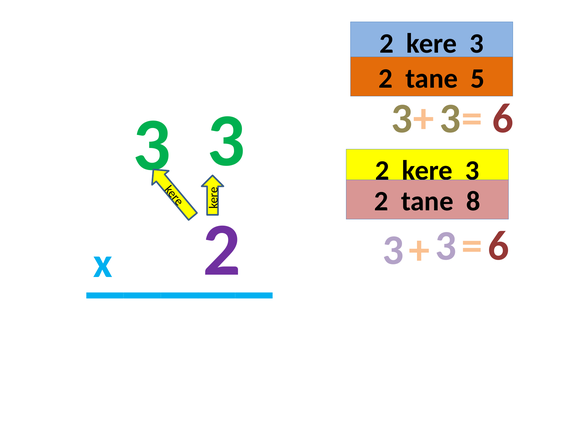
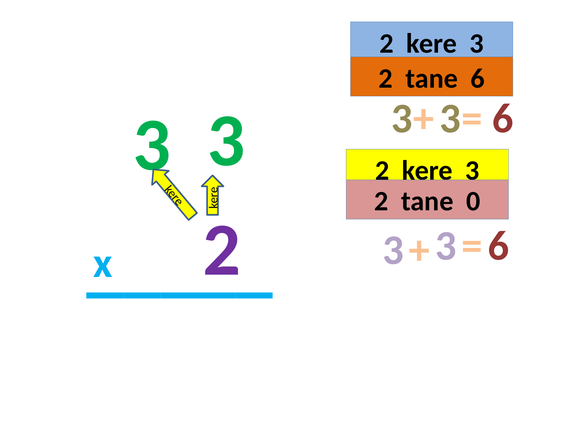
5: 5 -> 6 (478, 79)
8: 8 -> 0 (473, 201)
